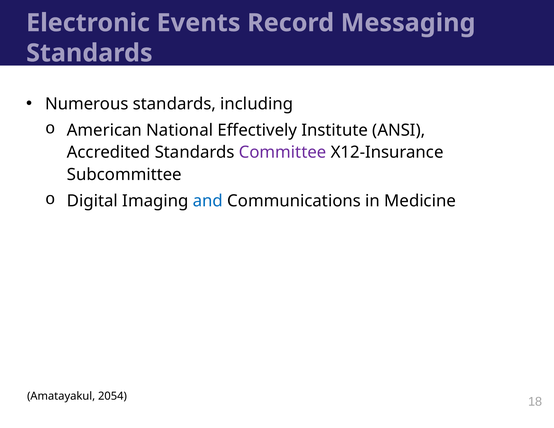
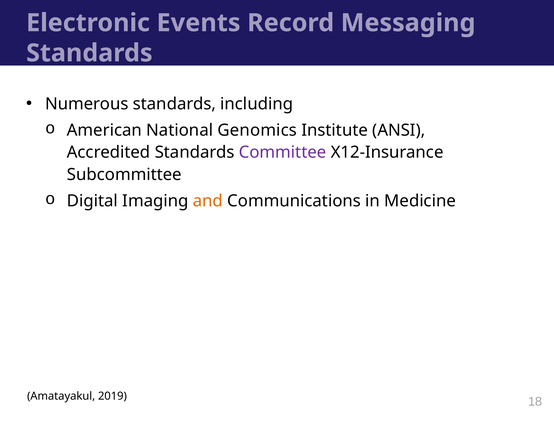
Effectively: Effectively -> Genomics (257, 130)
and colour: blue -> orange (208, 201)
2054: 2054 -> 2019 (112, 396)
